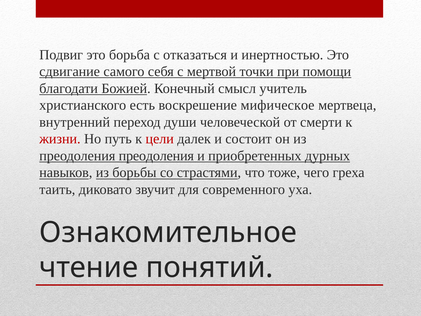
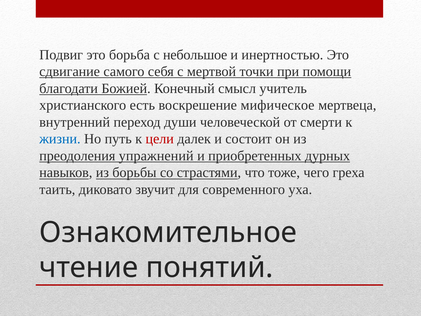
отказаться: отказаться -> небольшое (195, 55)
жизни colour: red -> blue (60, 139)
преодоления преодоления: преодоления -> упражнений (156, 156)
